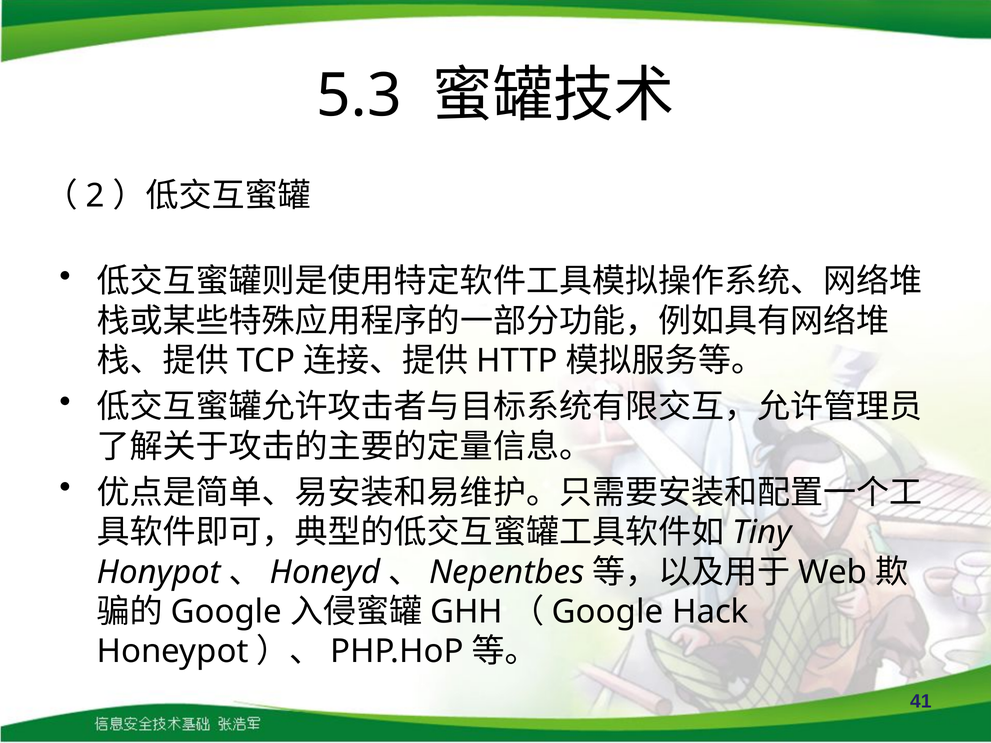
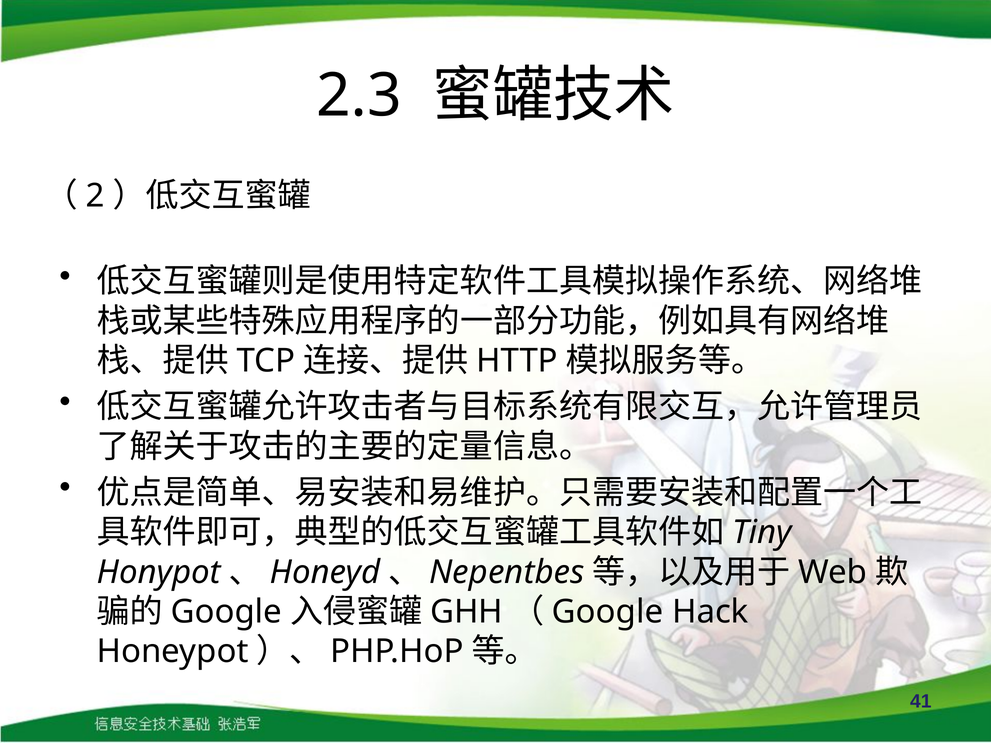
5.3: 5.3 -> 2.3 (359, 96)
